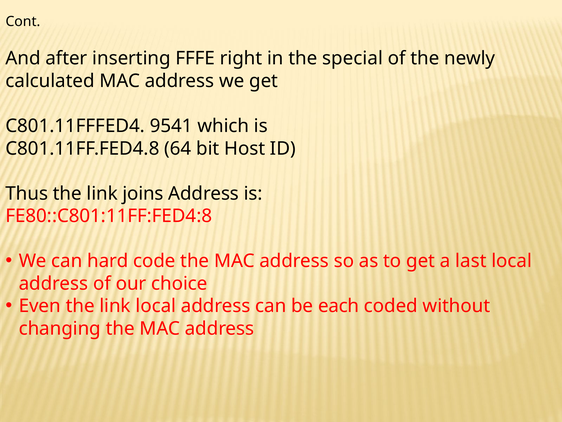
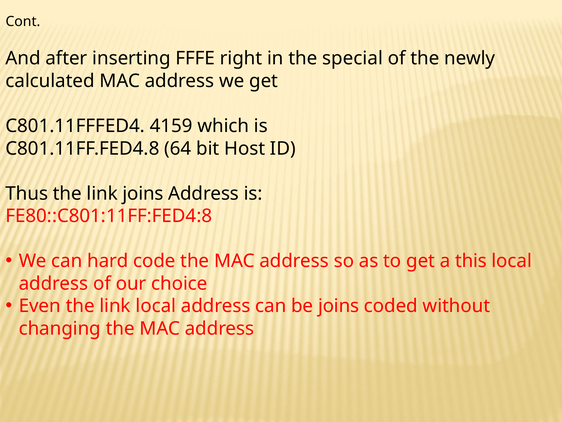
9541: 9541 -> 4159 (171, 126)
last: last -> this (471, 261)
be each: each -> joins (339, 306)
